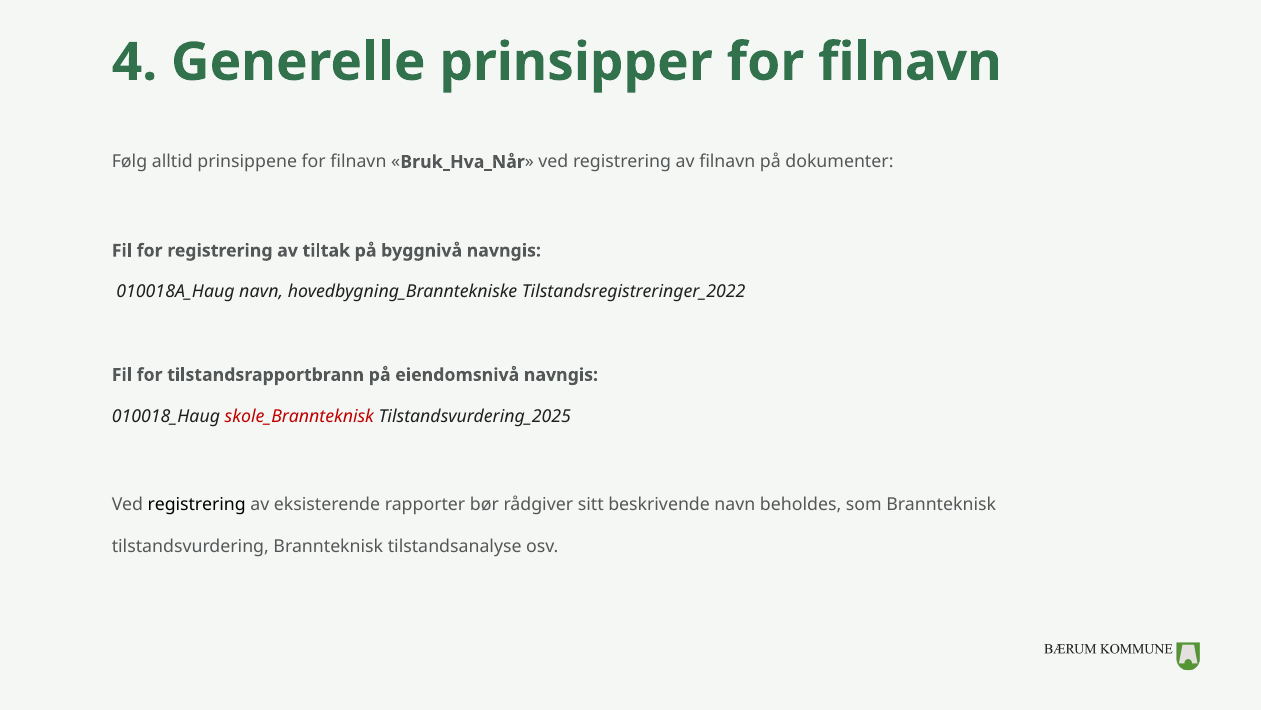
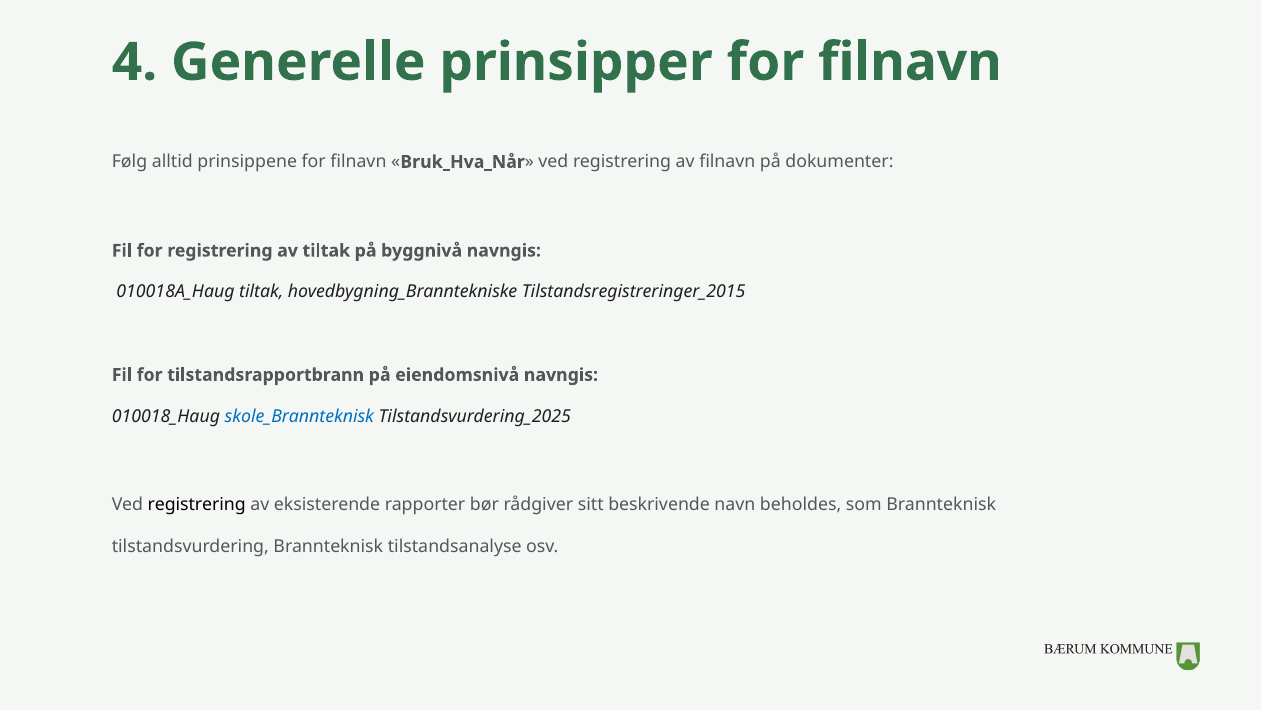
010018A_Haug navn: navn -> tiltak (261, 292)
Tilstandsregistreringer_2022: Tilstandsregistreringer_2022 -> Tilstandsregistreringer_2015 (634, 292)
skole_Brannteknisk colour: red -> blue (299, 416)
